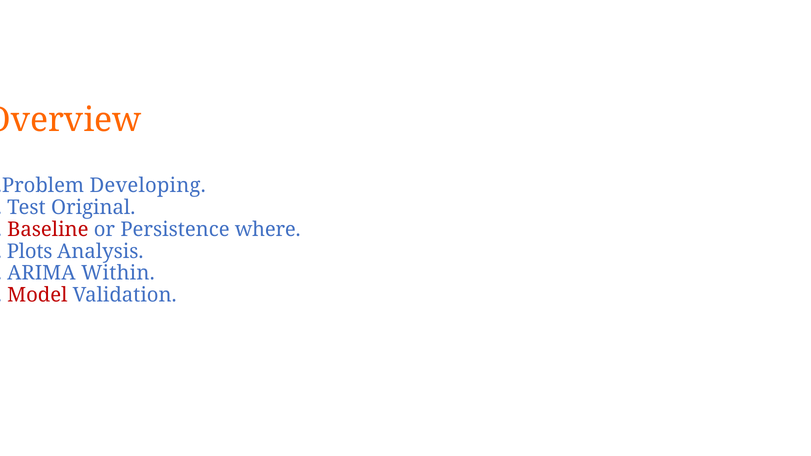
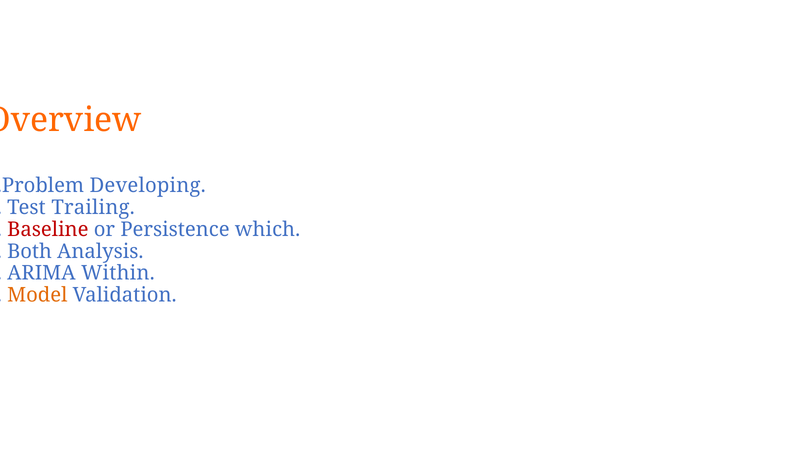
Original: Original -> Trailing (93, 208)
where: where -> which (268, 230)
Plots: Plots -> Both (30, 252)
Model colour: red -> orange (37, 295)
